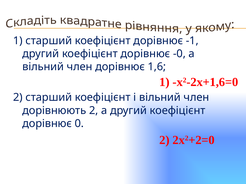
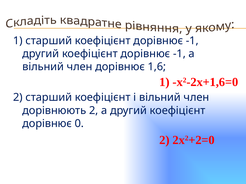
другий коефіцієнт дорівнює -0: -0 -> -1 (179, 54)
